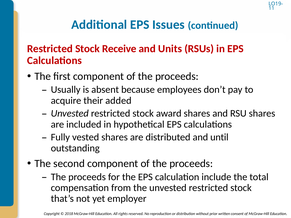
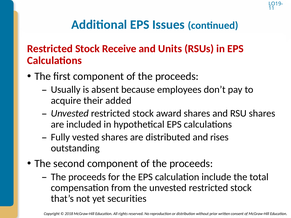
until: until -> rises (219, 137)
employer: employer -> securities (127, 199)
